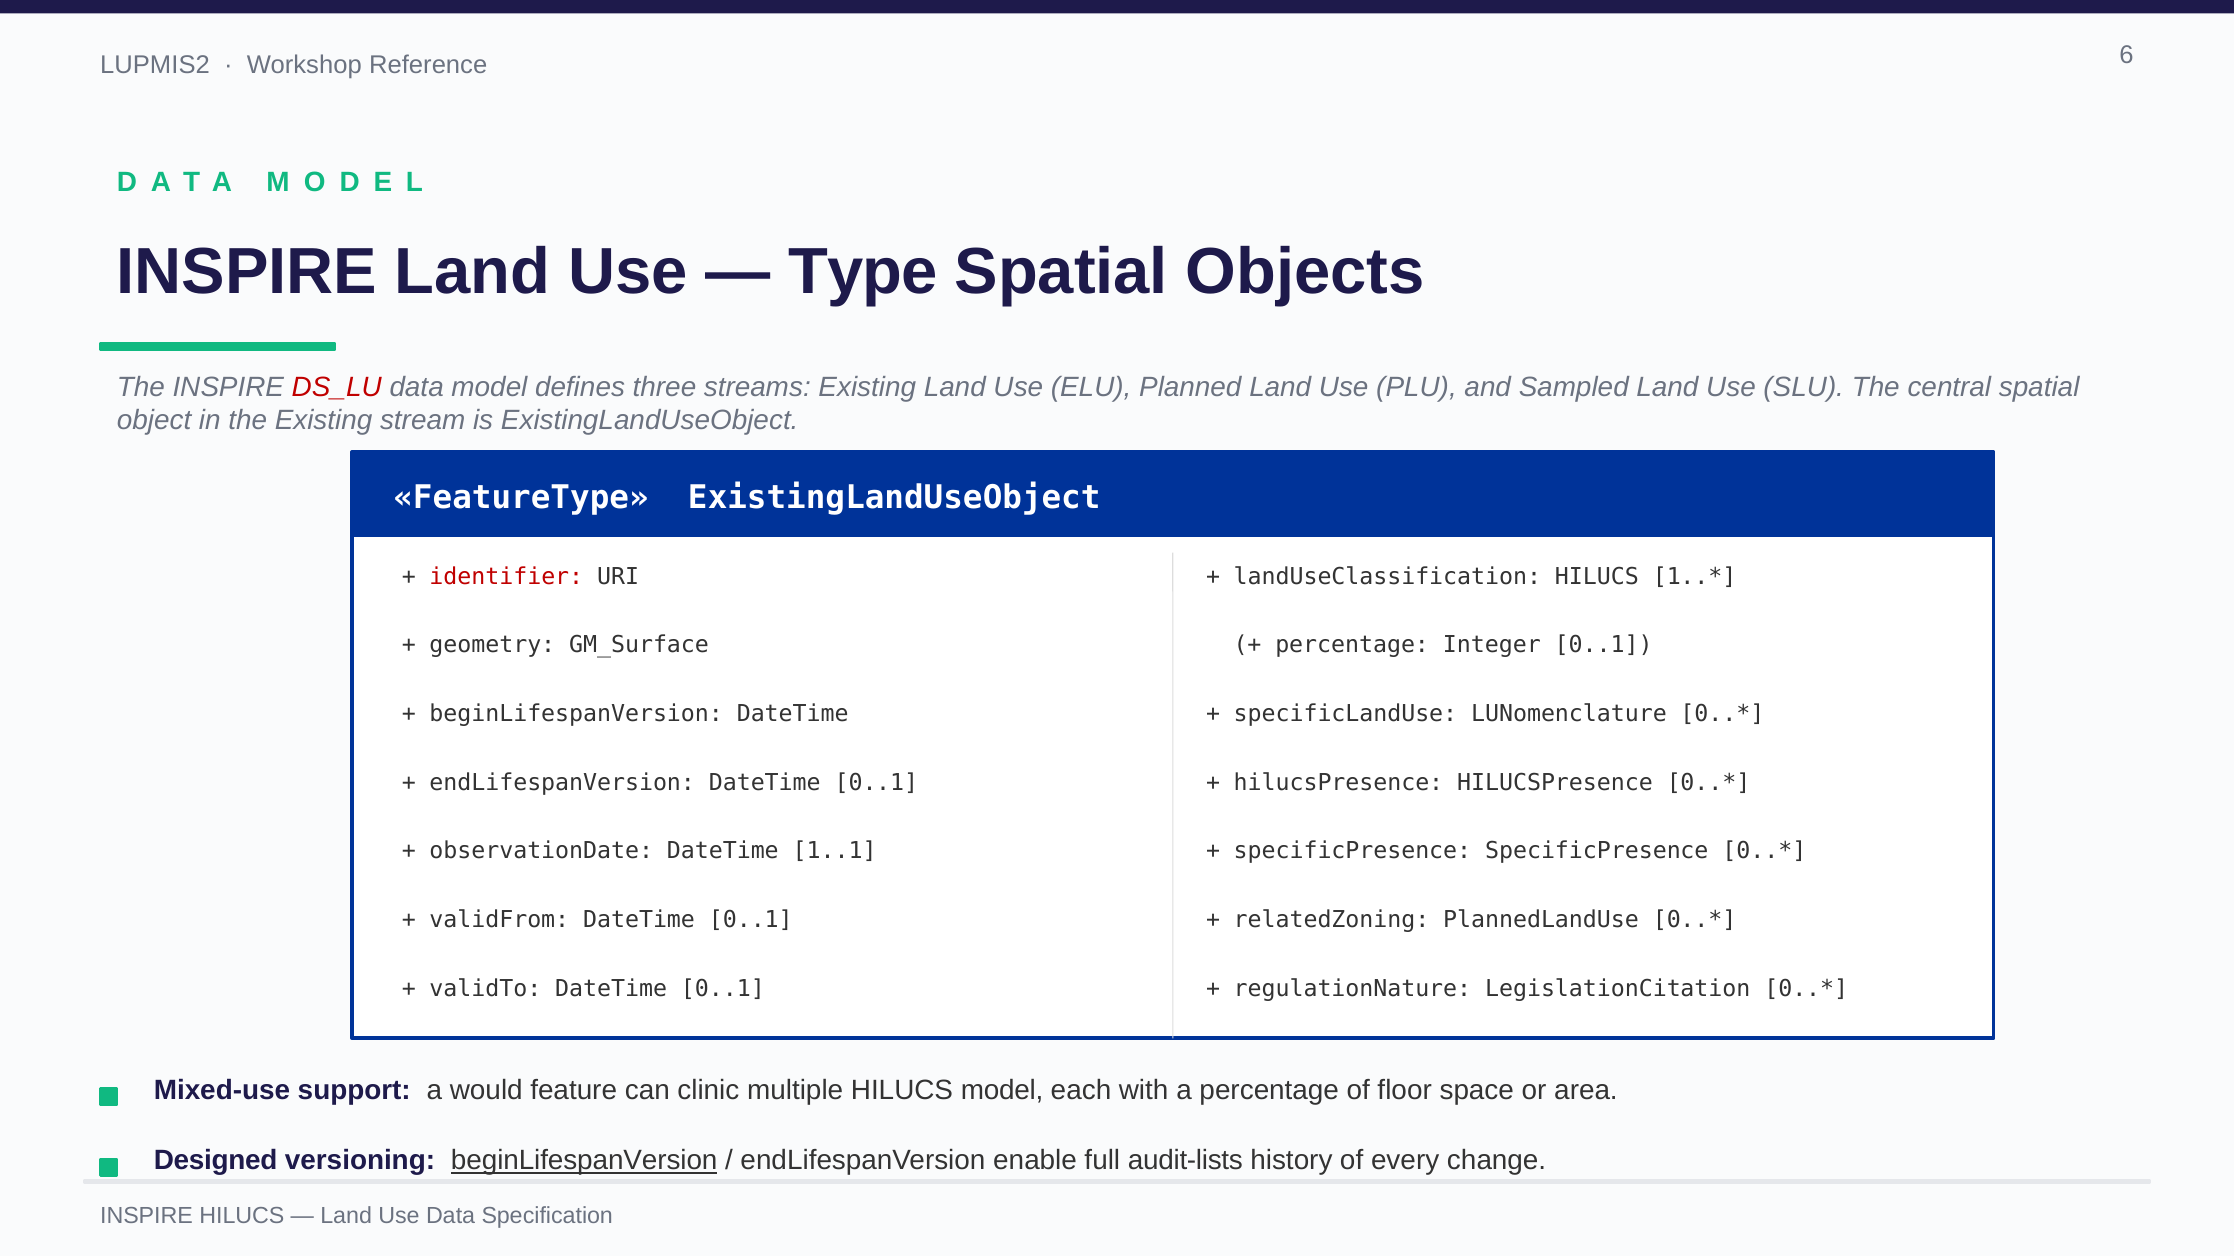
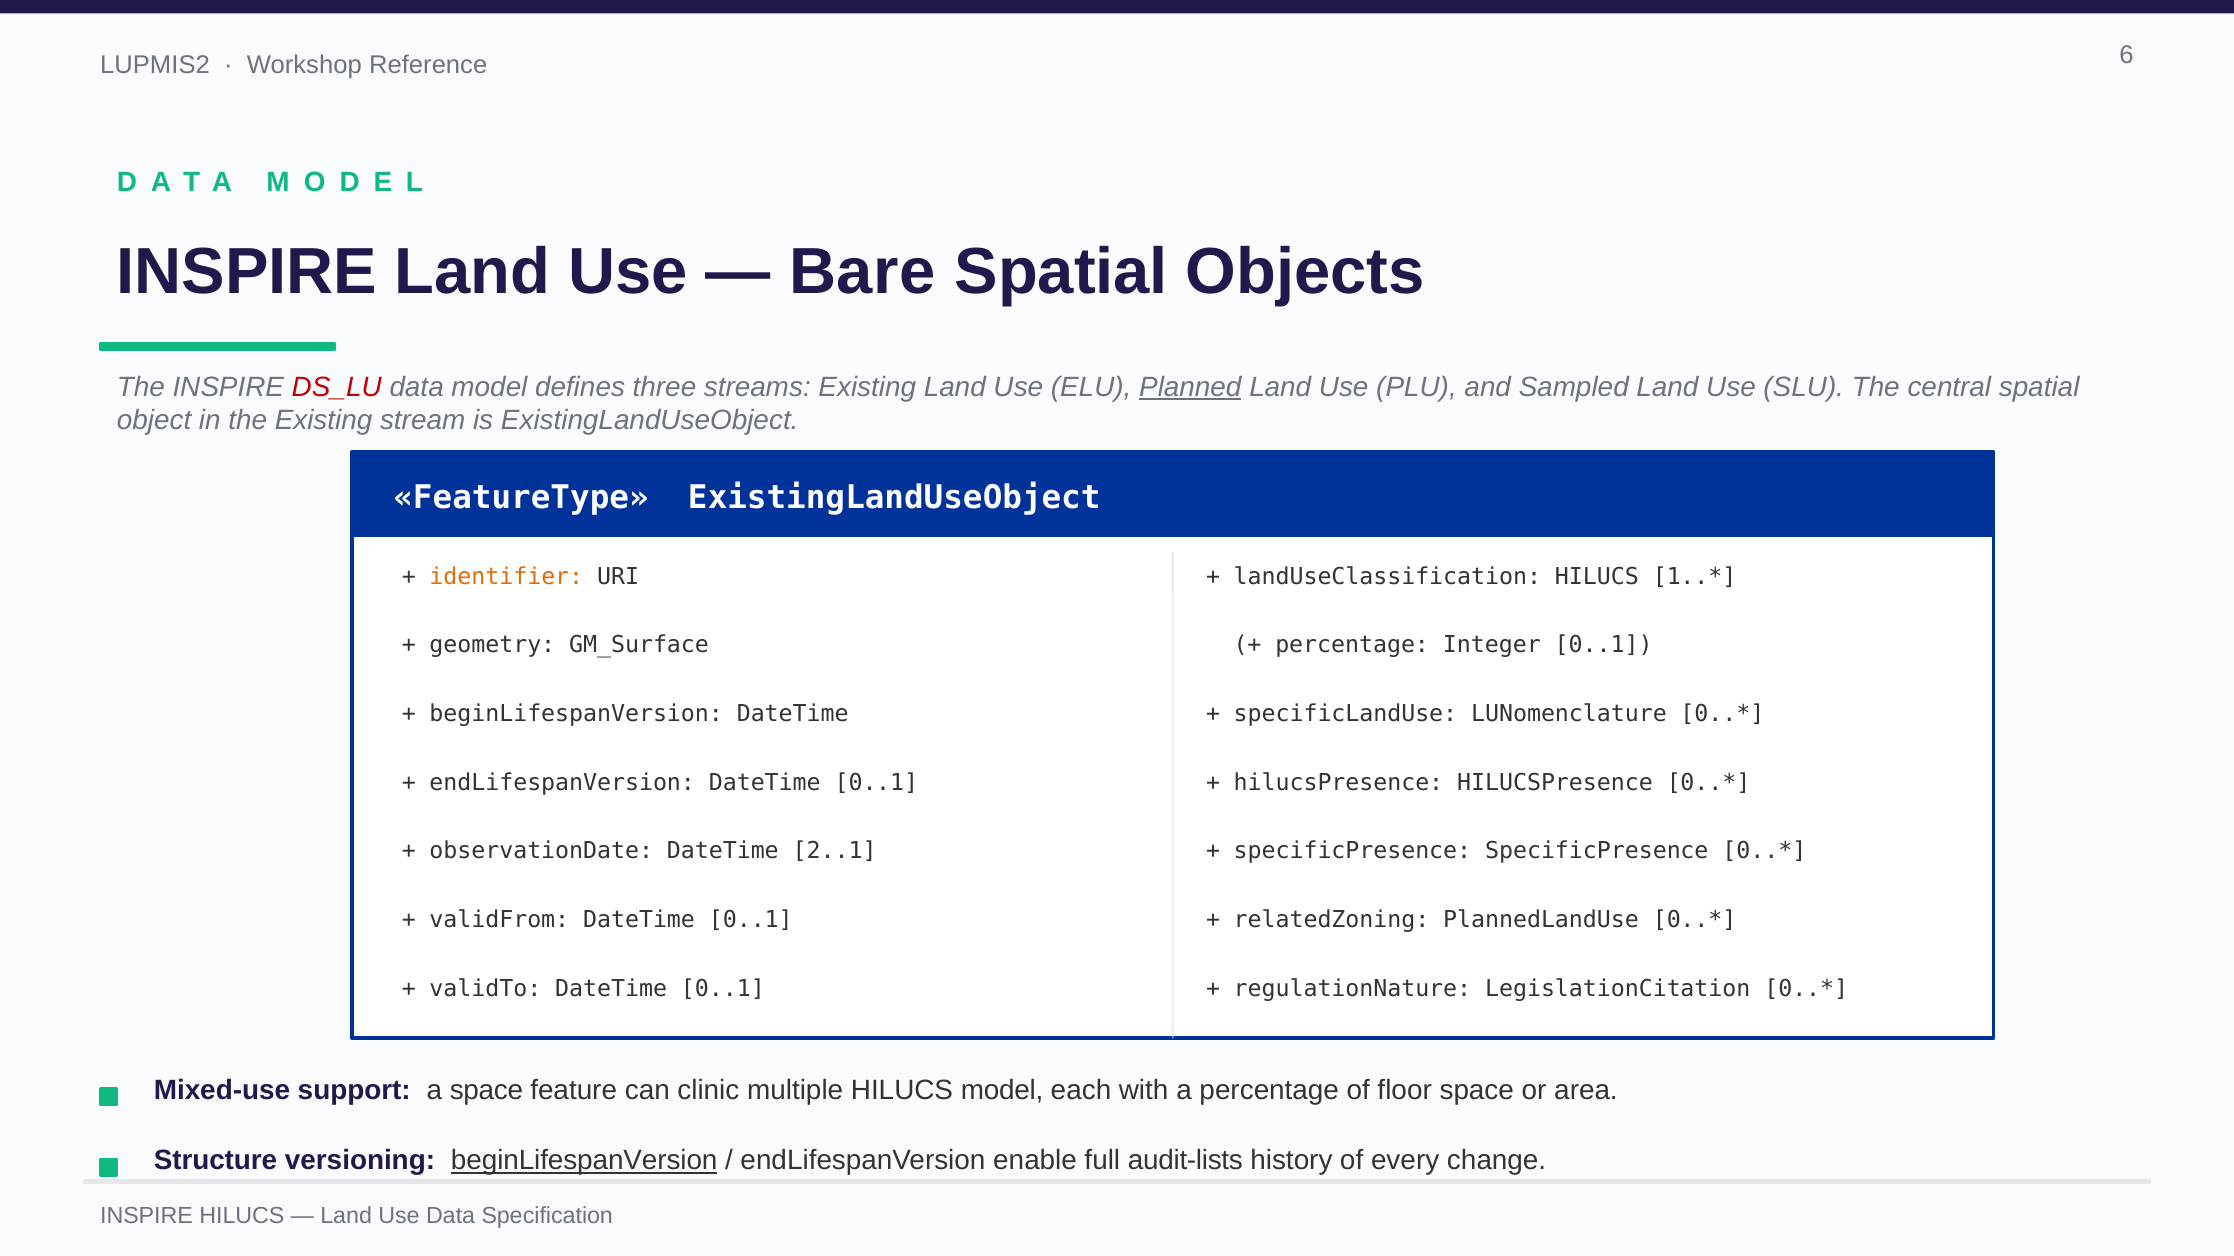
Type: Type -> Bare (862, 273)
Planned underline: none -> present (1190, 387)
identifier colour: red -> orange (506, 577)
1..1: 1..1 -> 2..1 (835, 852)
a would: would -> space (486, 1091)
Designed: Designed -> Structure (216, 1161)
